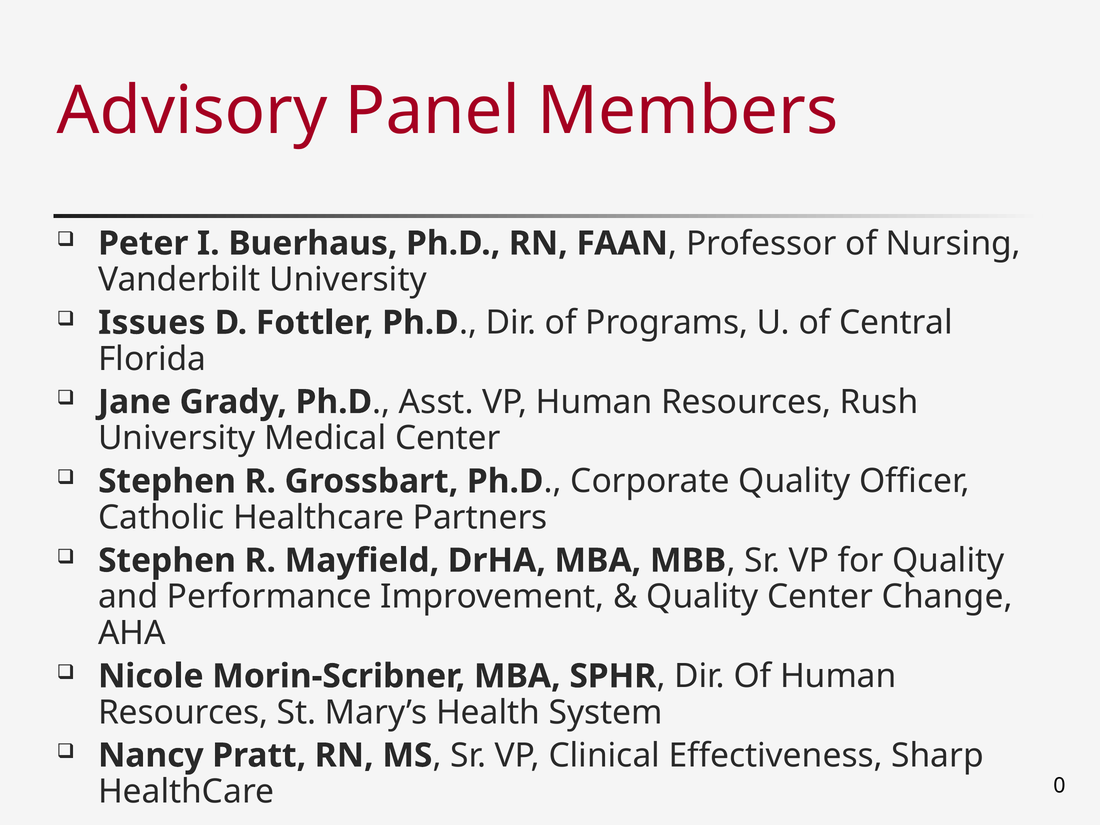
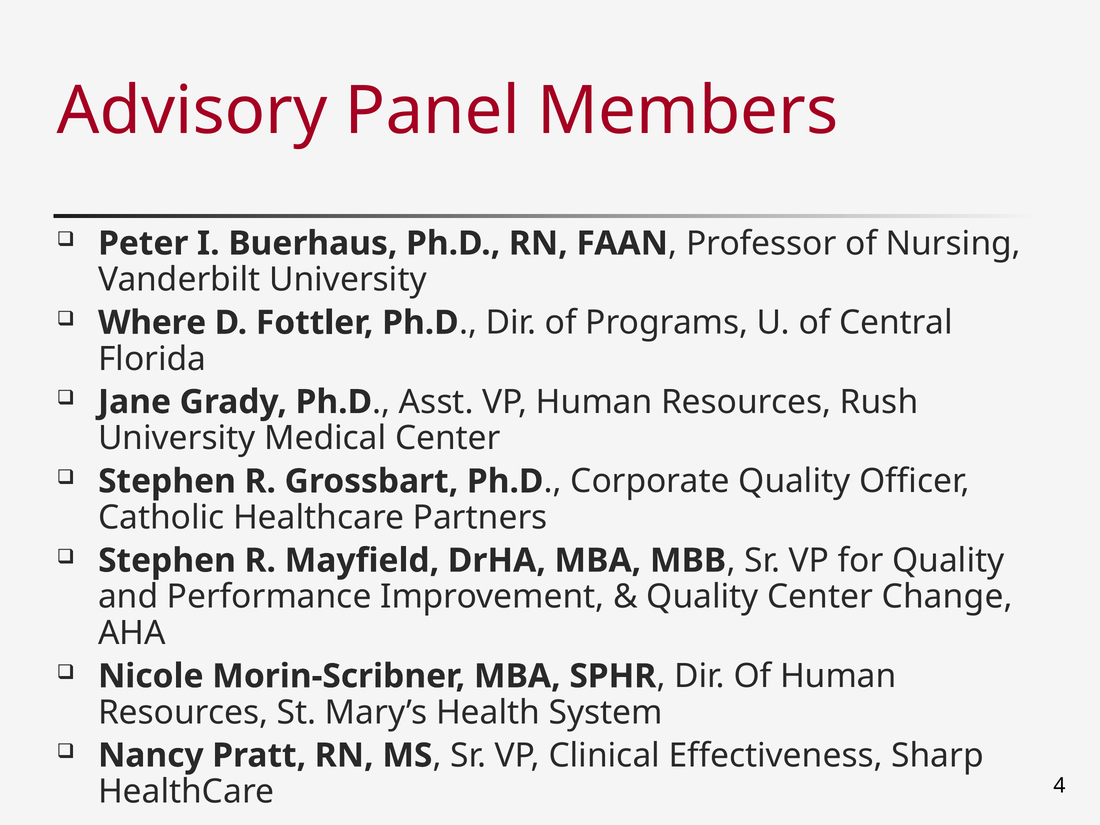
Issues: Issues -> Where (152, 323)
0: 0 -> 4 (1059, 786)
